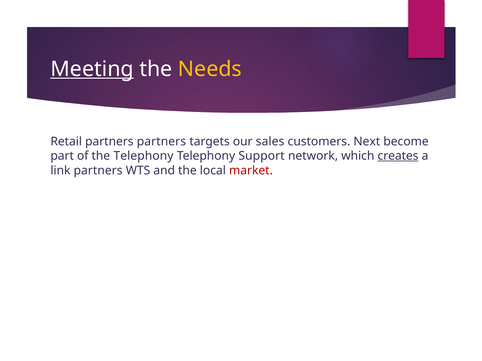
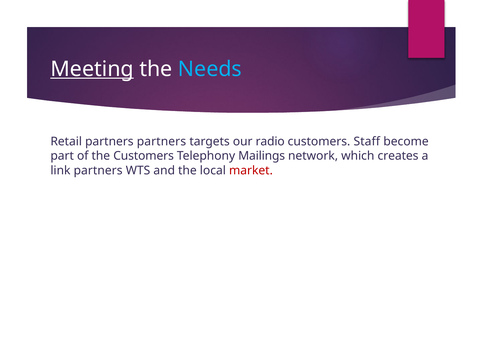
Needs colour: yellow -> light blue (210, 69)
sales: sales -> radio (270, 142)
Next: Next -> Staff (367, 142)
the Telephony: Telephony -> Customers (144, 156)
Support: Support -> Mailings (262, 156)
creates underline: present -> none (398, 156)
